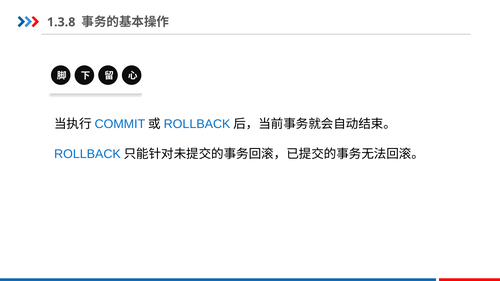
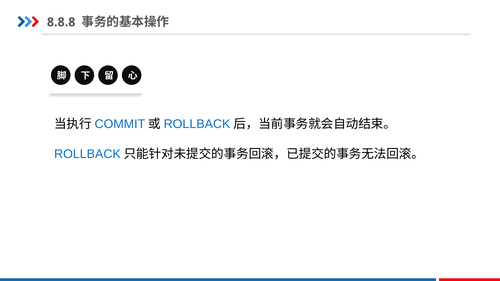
1.3.8: 1.3.8 -> 8.8.8 (61, 22)
